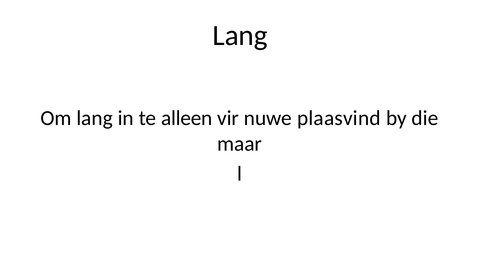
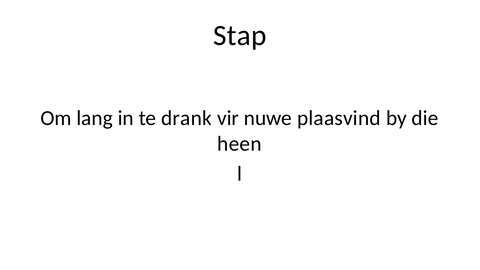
Lang: Lang -> Stap (240, 35)
alleen: alleen -> drank (187, 118)
maar: maar -> heen (239, 144)
